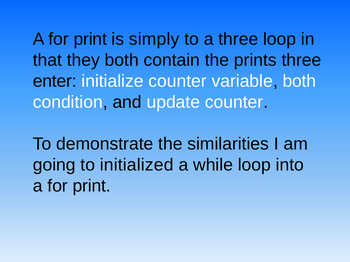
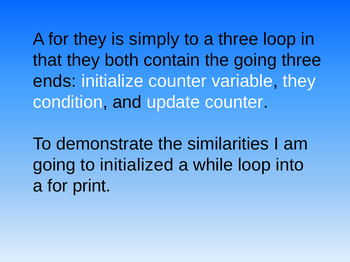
print: print -> they (90, 39)
the prints: prints -> going (255, 60)
enter: enter -> ends (55, 81)
variable both: both -> they (299, 81)
